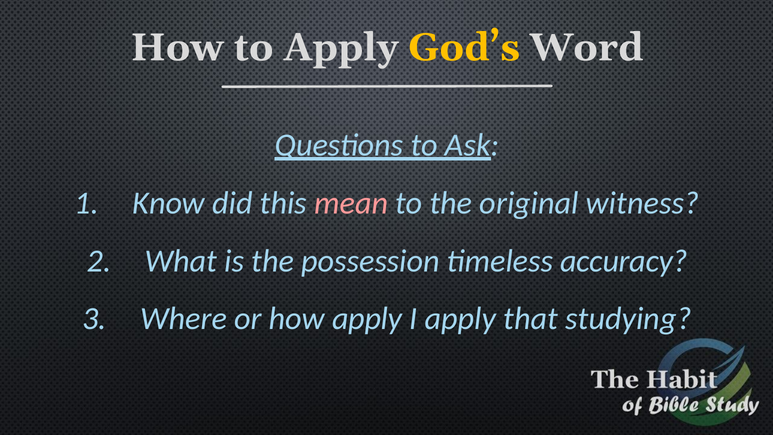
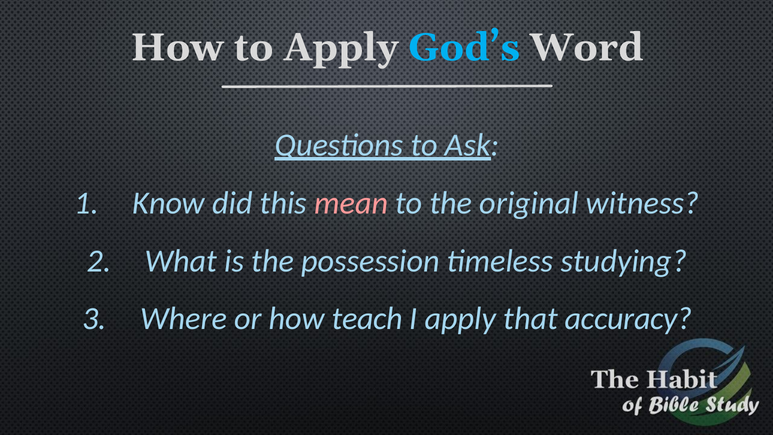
God’s colour: yellow -> light blue (464, 48)
accuracy: accuracy -> studying (624, 261)
how apply: apply -> teach (367, 319)
studying: studying -> accuracy (629, 319)
